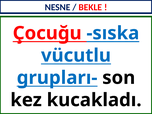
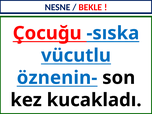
grupları-: grupları- -> öznenin- (57, 78)
